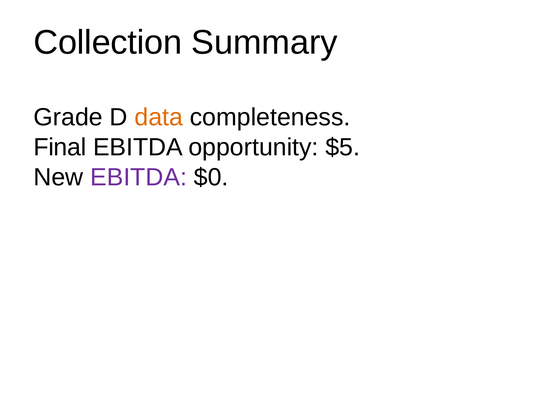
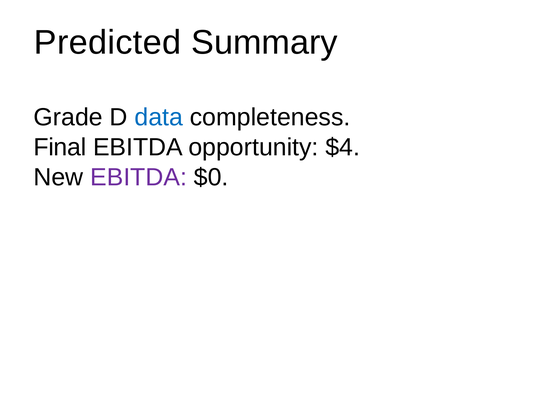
Collection: Collection -> Predicted (108, 43)
data colour: orange -> blue (159, 117)
$5: $5 -> $4 (343, 147)
